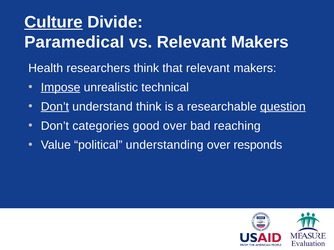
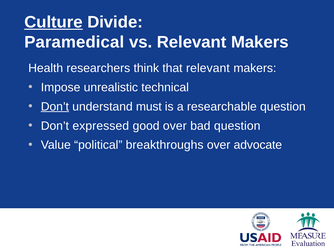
Impose underline: present -> none (61, 87)
understand think: think -> must (149, 107)
question underline: present -> none (283, 107)
categories: categories -> expressed (101, 126)
bad reaching: reaching -> question (237, 126)
understanding: understanding -> breakthroughs (165, 145)
responds: responds -> advocate (258, 145)
